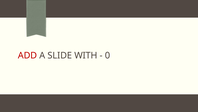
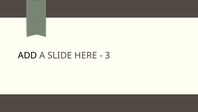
ADD colour: red -> black (27, 55)
WITH: WITH -> HERE (86, 55)
0: 0 -> 3 (108, 55)
